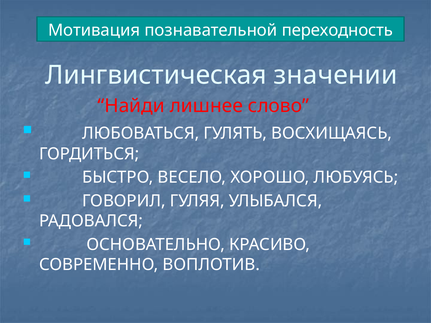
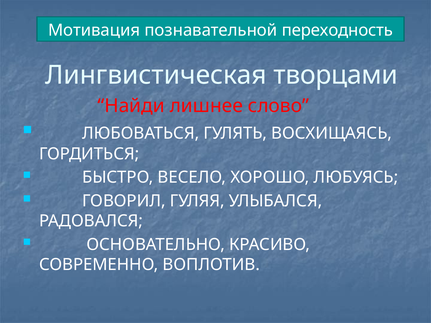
значении: значении -> творцами (336, 75)
